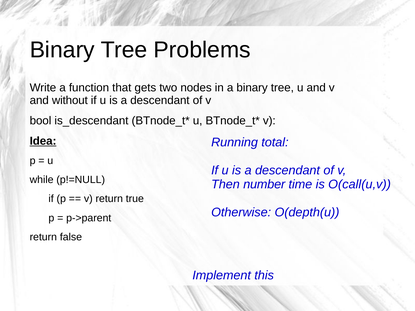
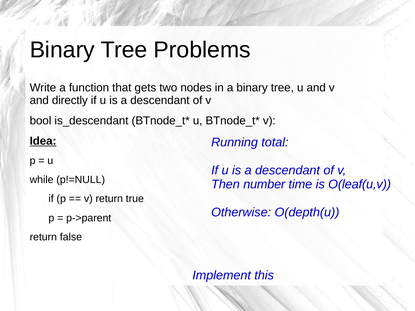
without: without -> directly (70, 100)
O(call(u,v: O(call(u,v -> O(leaf(u,v (360, 185)
